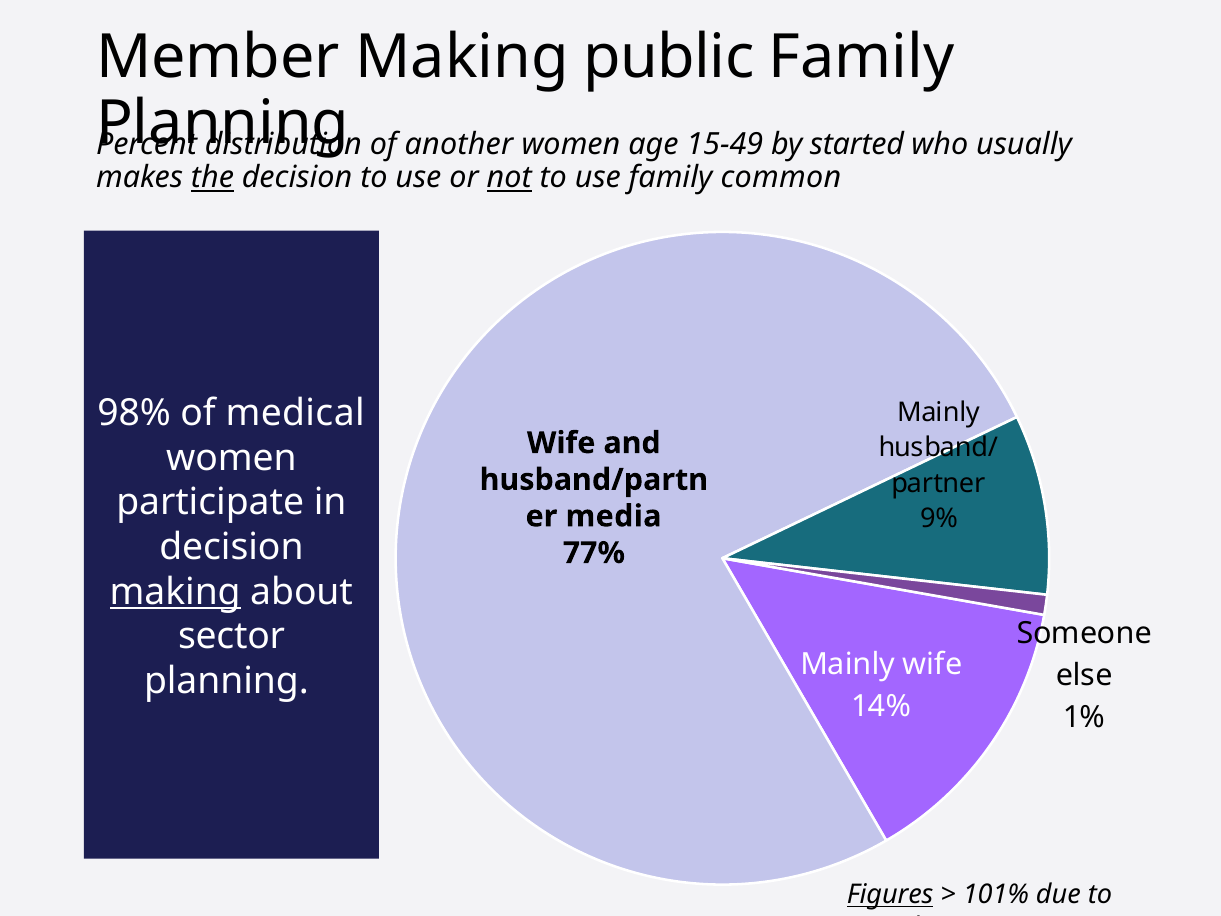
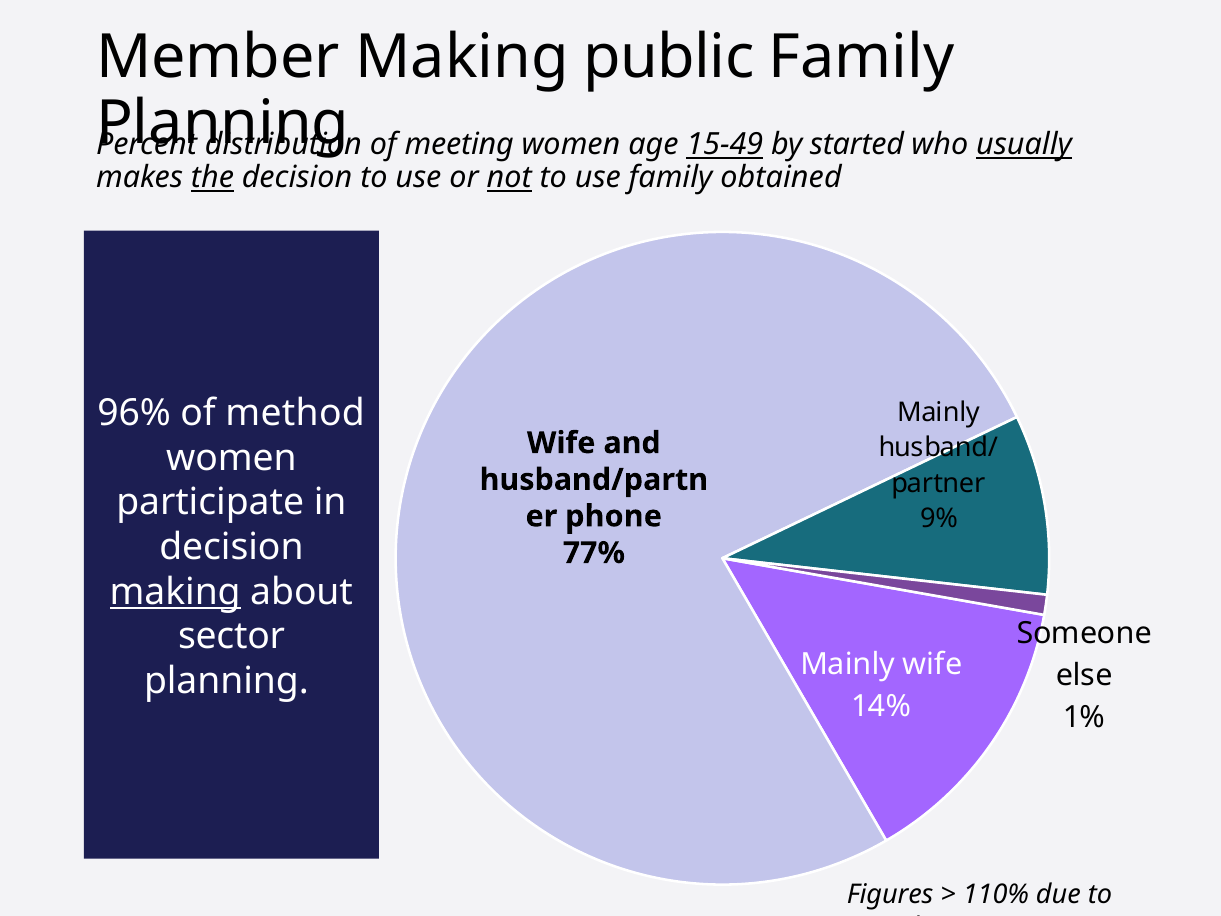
another: another -> meeting (459, 145)
15-49 underline: none -> present (725, 145)
usually underline: none -> present (1024, 145)
common: common -> obtained (781, 178)
98%: 98% -> 96% (134, 413)
medical: medical -> method (295, 413)
media: media -> phone (614, 516)
Figures underline: present -> none (890, 895)
101%: 101% -> 110% (996, 895)
